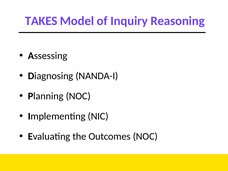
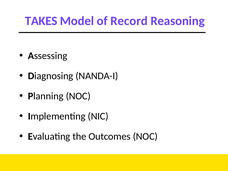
Inquiry: Inquiry -> Record (129, 21)
